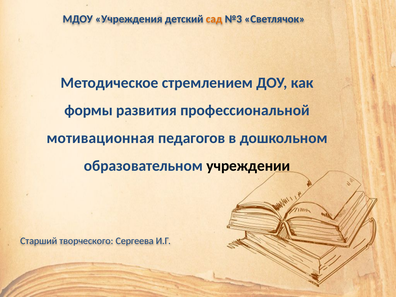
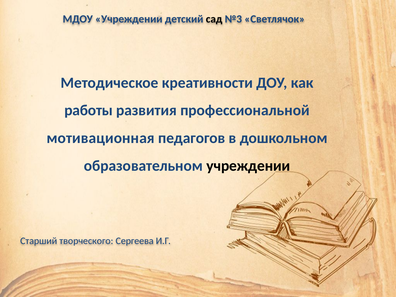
МДОУ Учреждения: Учреждения -> Учреждении (129, 19)
сад colour: orange -> black (214, 19)
стремлением: стремлением -> креативности (207, 83)
формы: формы -> работы (89, 110)
